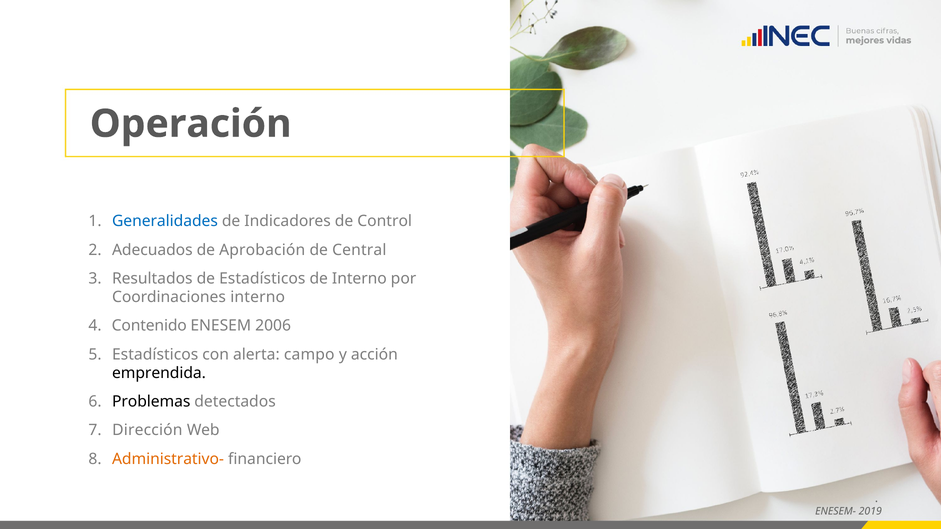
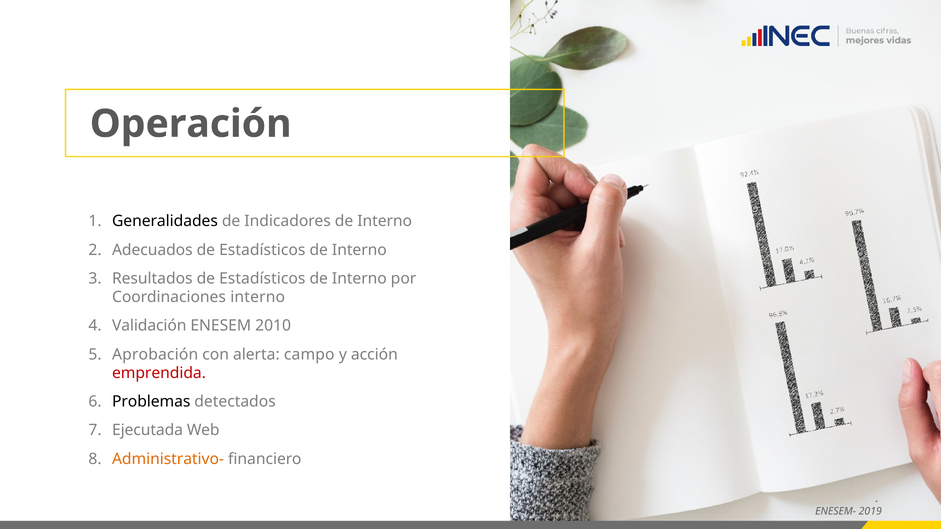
Generalidades colour: blue -> black (165, 221)
Indicadores de Control: Control -> Interno (385, 221)
Aprobación: Aprobación -> Estadísticos (262, 250)
Central: Central -> Interno (359, 250)
Contenido: Contenido -> Validación (149, 326)
2006: 2006 -> 2010 (273, 326)
Estadísticos: Estadísticos -> Aprobación (155, 355)
emprendida colour: black -> red (159, 373)
Dirección: Dirección -> Ejecutada (148, 431)
